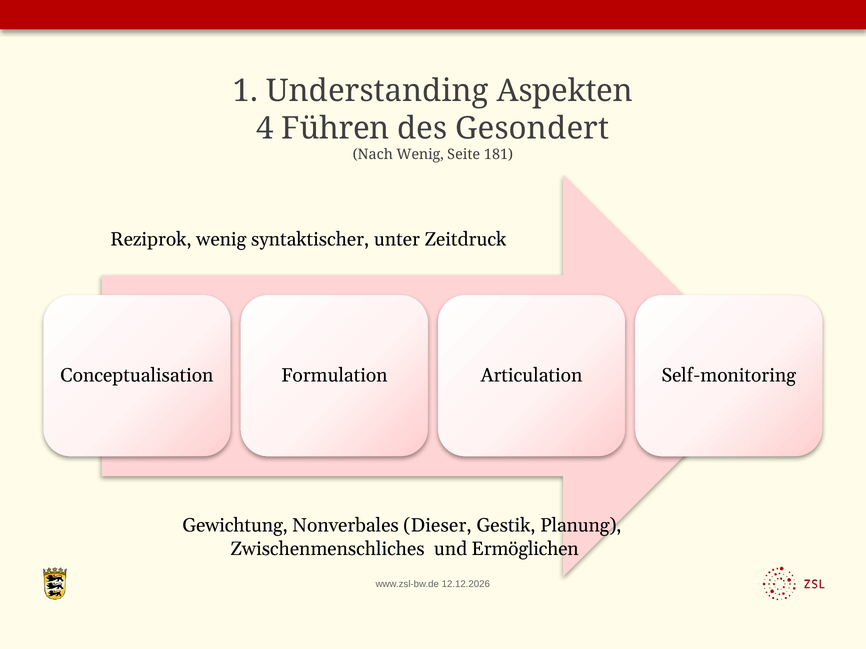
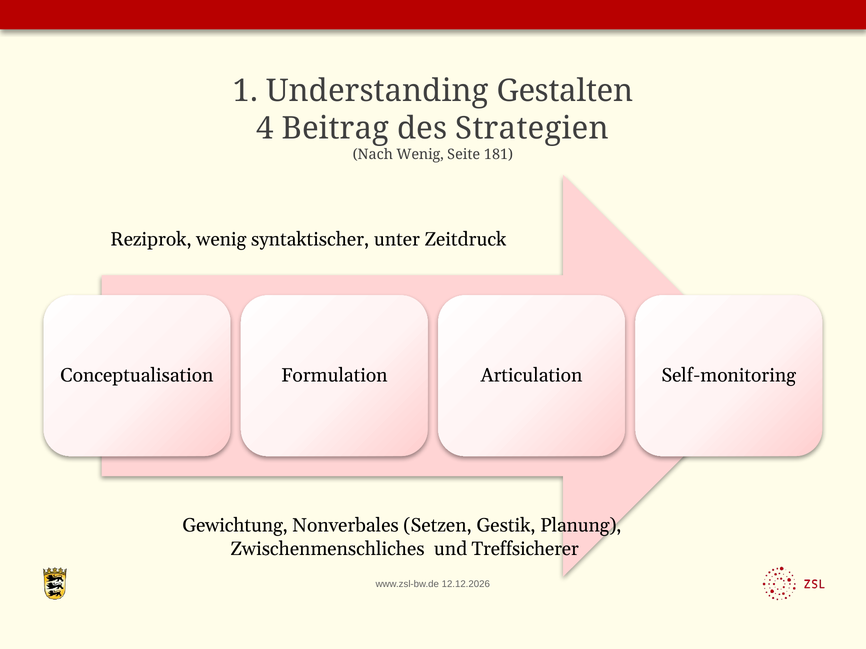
Aspekten: Aspekten -> Gestalten (565, 91)
Führen: Führen -> Beitrag (335, 128)
Gesondert: Gesondert -> Strategien (532, 128)
Dieser: Dieser -> Setzen (438, 526)
Ermöglichen: Ermöglichen -> Treffsicherer (525, 549)
